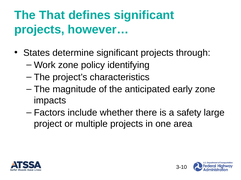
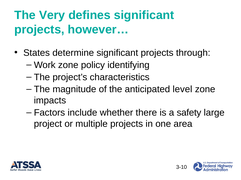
That: That -> Very (52, 15)
early: early -> level (182, 90)
